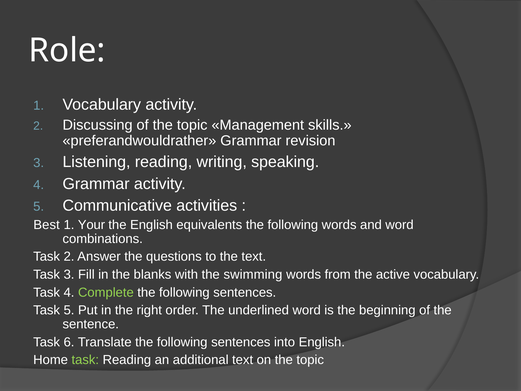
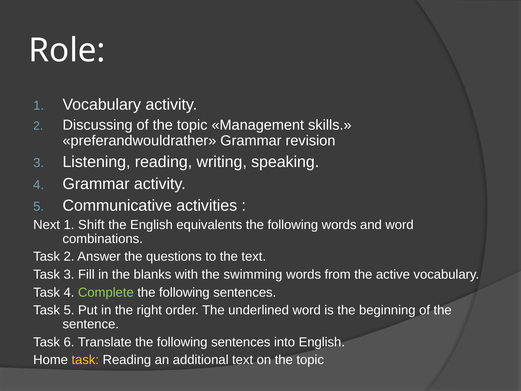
Best: Best -> Next (47, 225)
Your: Your -> Shift (91, 225)
task colour: light green -> yellow (85, 360)
